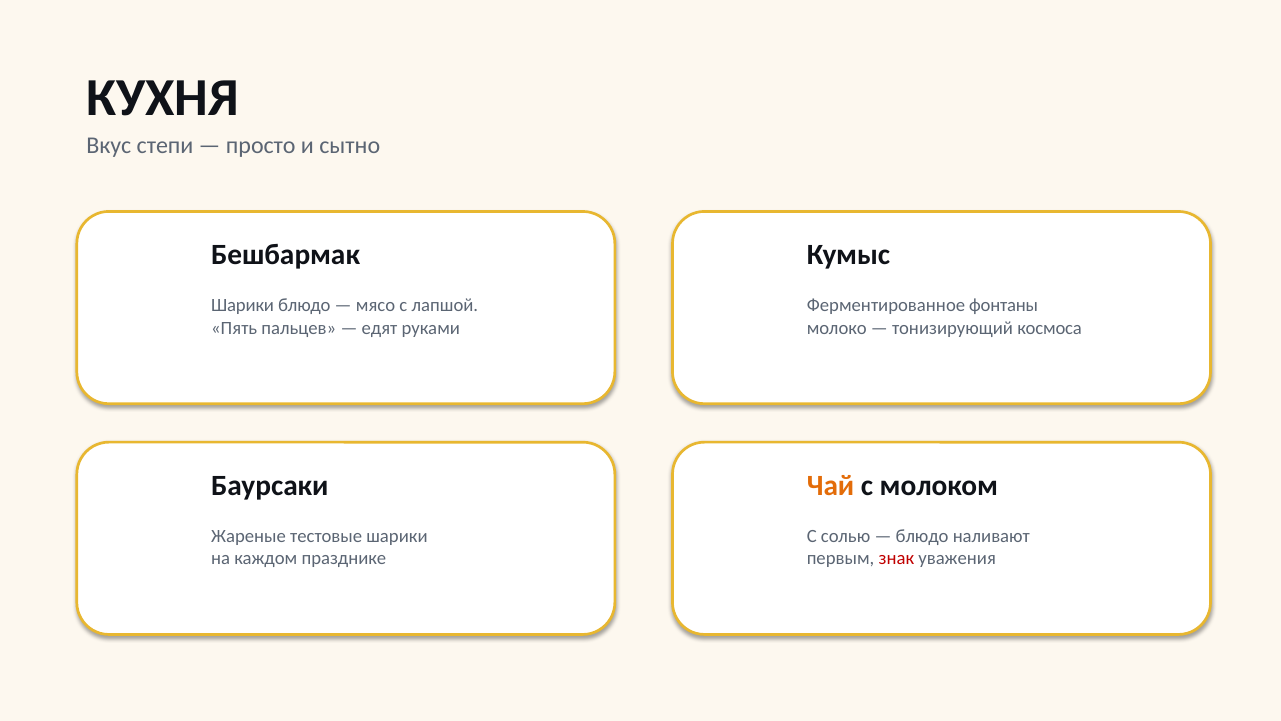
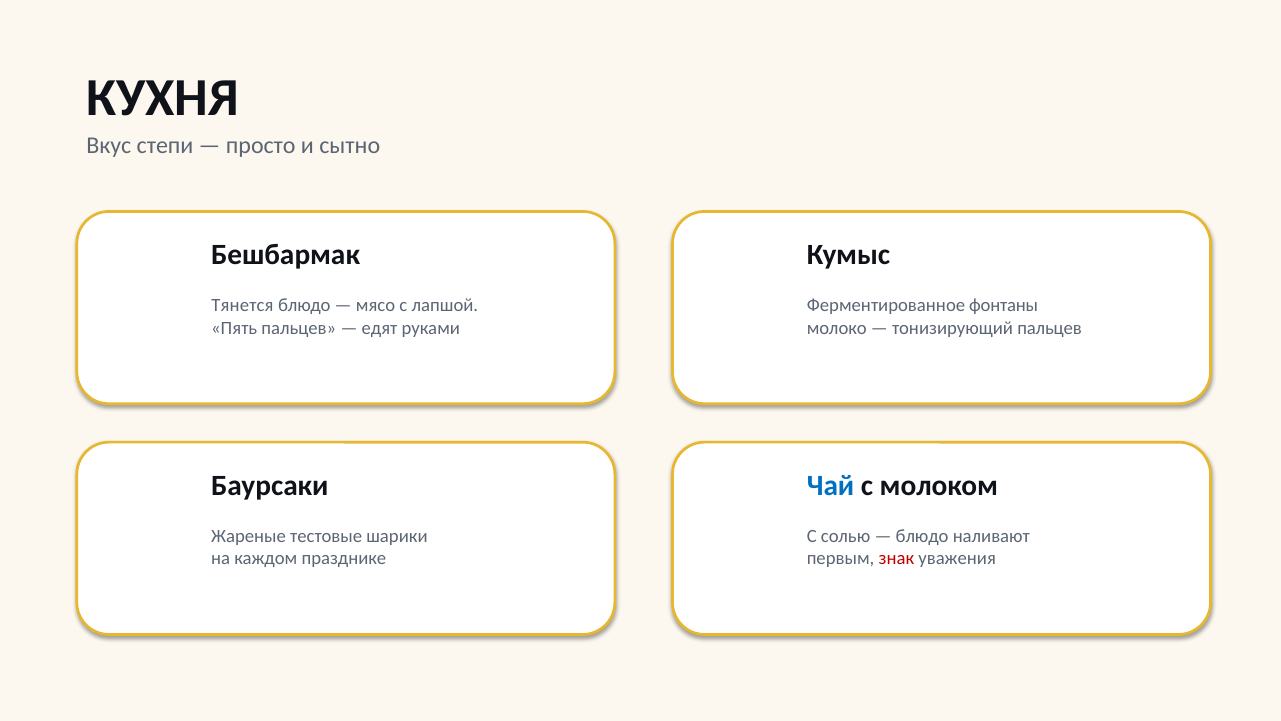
Шарики: Шарики -> Тянется (242, 305)
тонизирующий космоса: космоса -> пальцев (1050, 328)
Чай colour: orange -> blue (831, 486)
